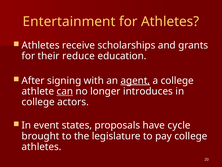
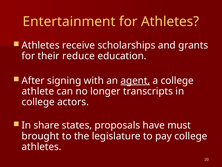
can underline: present -> none (65, 91)
introduces: introduces -> transcripts (148, 91)
event: event -> share (46, 125)
cycle: cycle -> must (179, 125)
